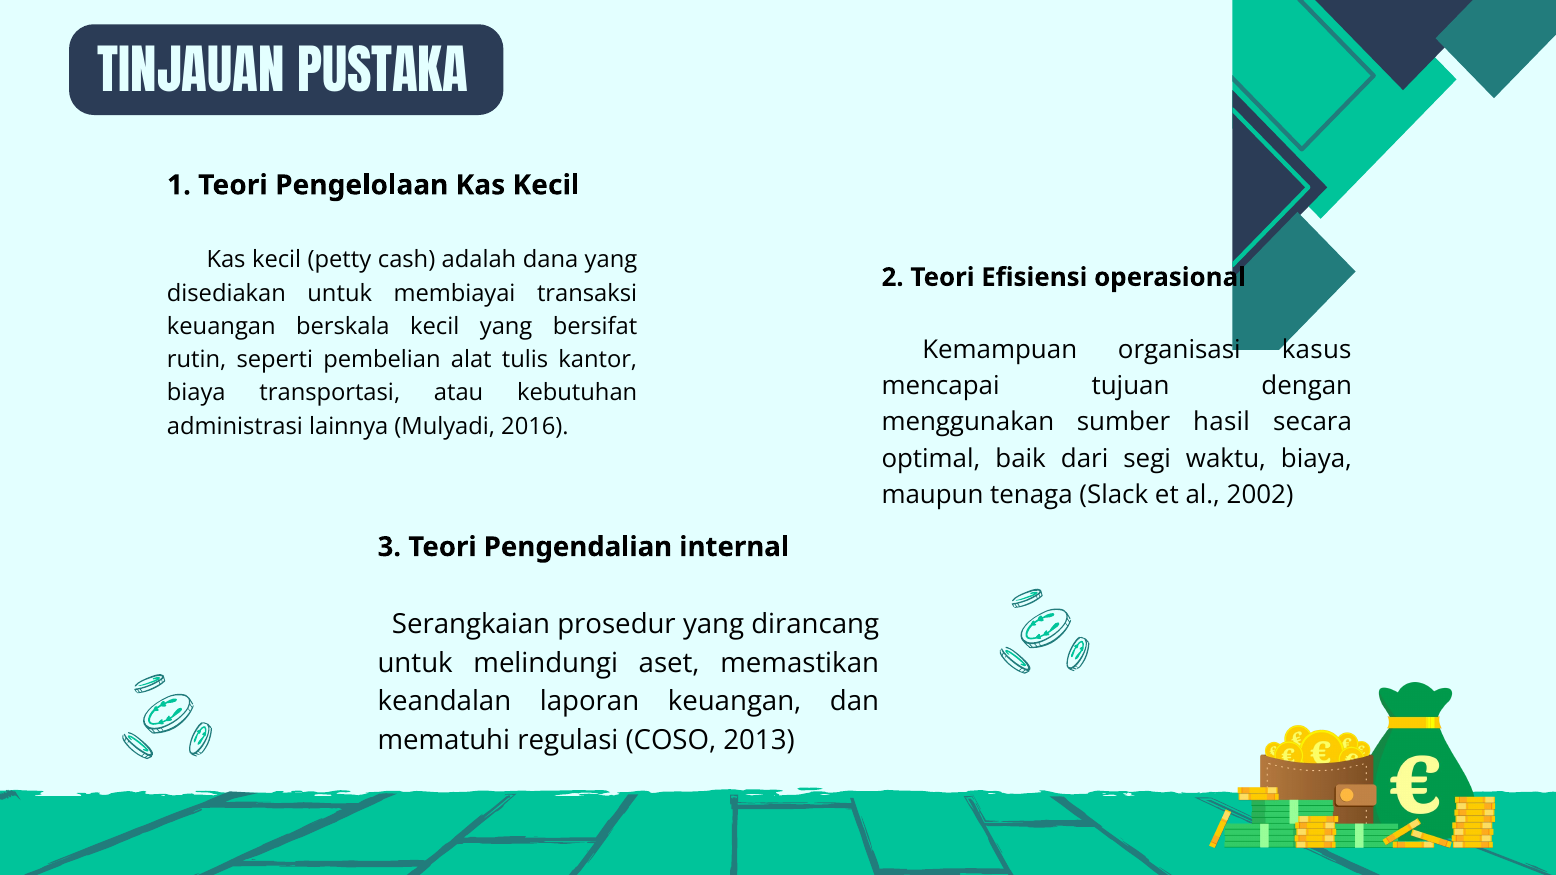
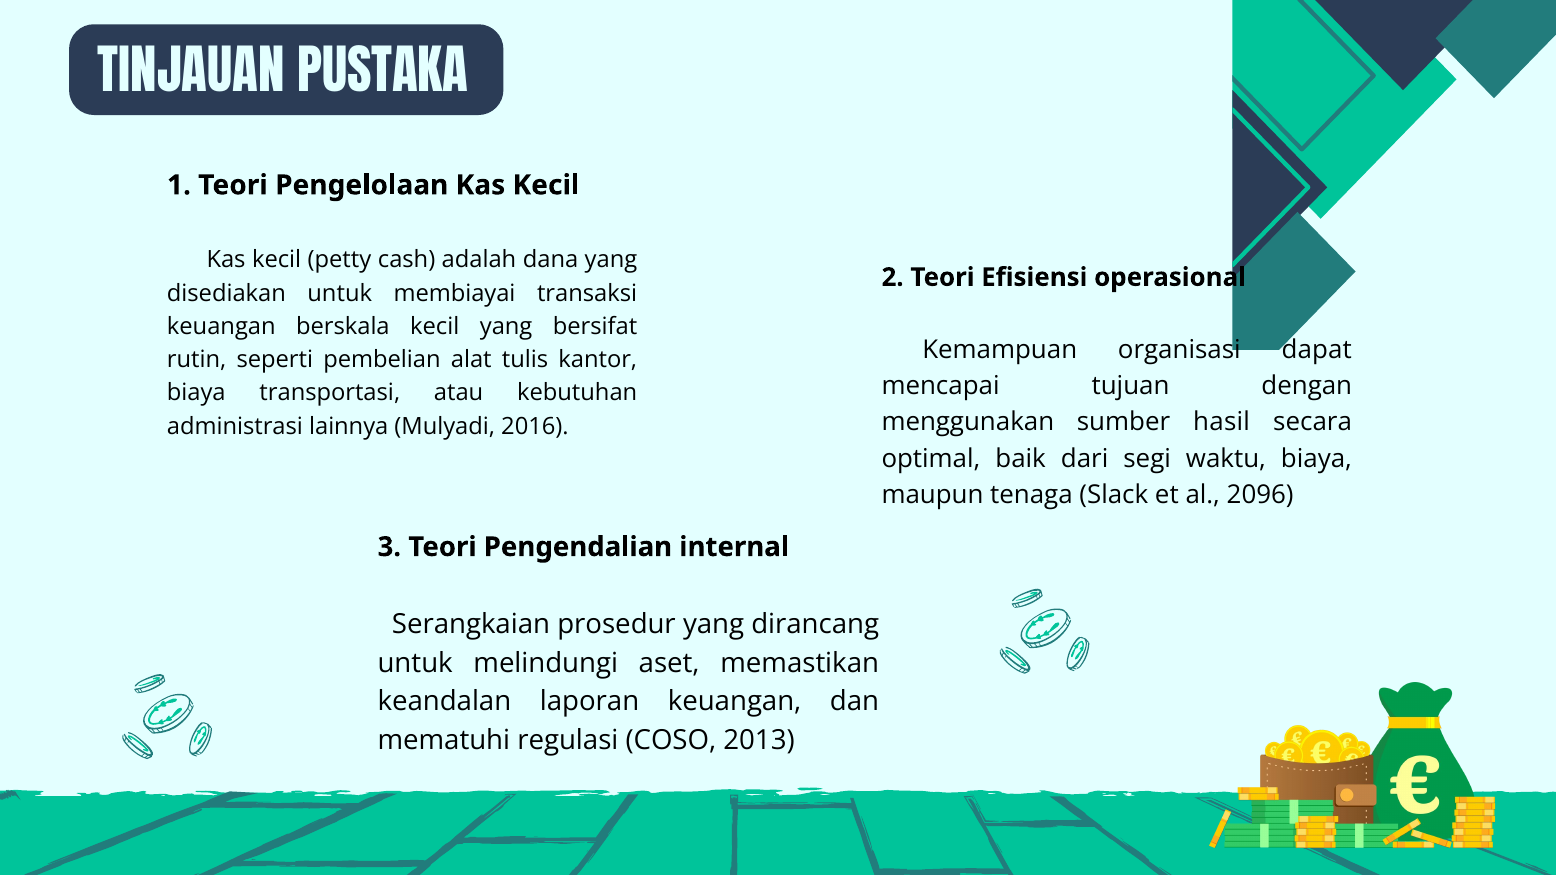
kasus: kasus -> dapat (1317, 350)
2002: 2002 -> 2096 (1260, 495)
